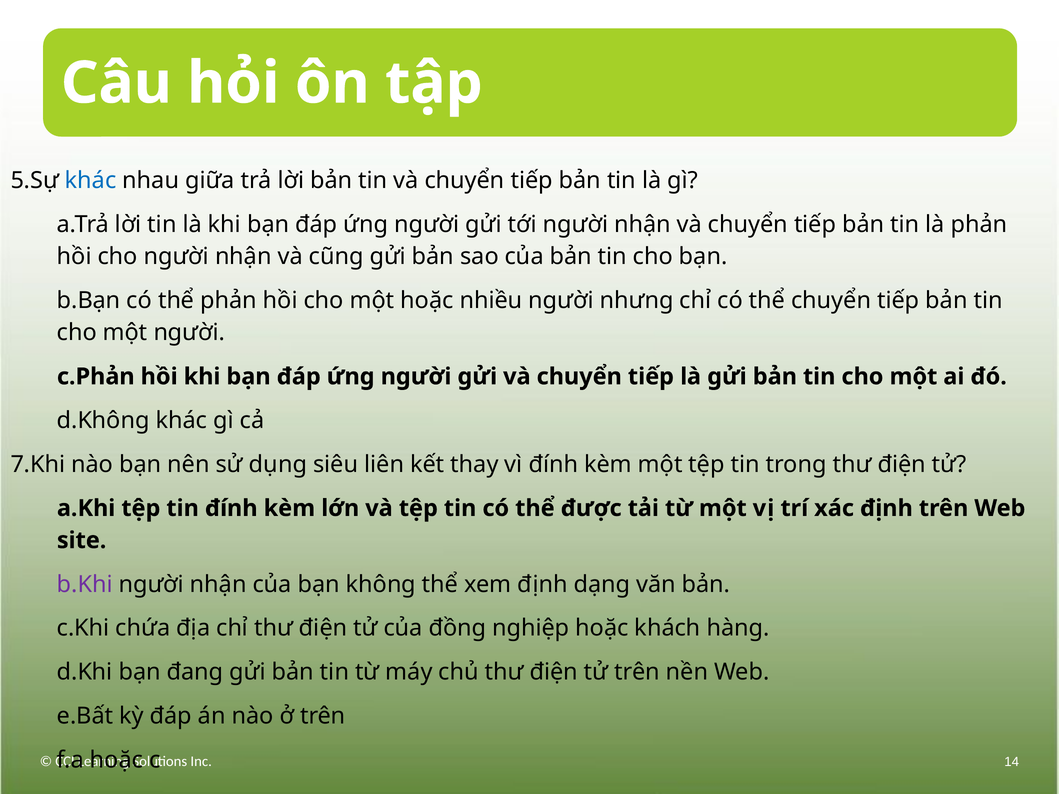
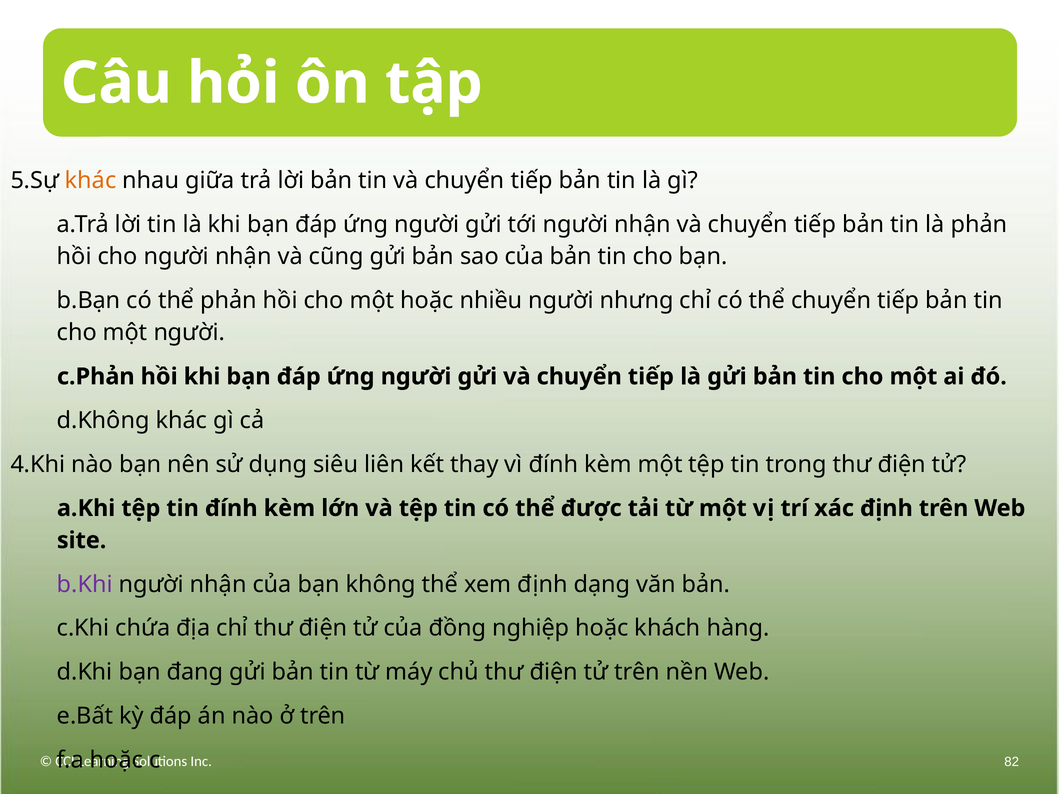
khác colour: blue -> orange (91, 181)
7.Khi: 7.Khi -> 4.Khi (38, 464)
14: 14 -> 82 (1012, 762)
